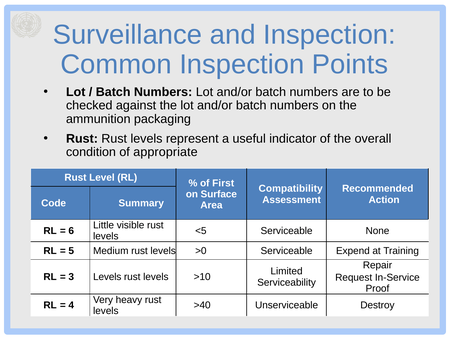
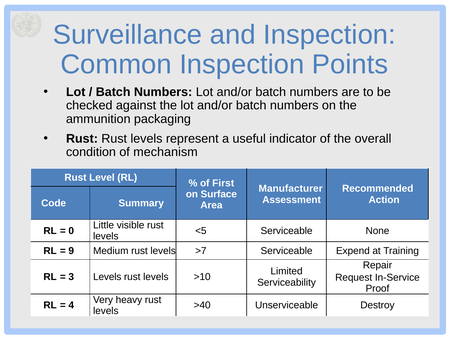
appropriate: appropriate -> mechanism (166, 152)
Compatibility: Compatibility -> Manufacturer (291, 188)
6: 6 -> 0 (71, 231)
5: 5 -> 9 (71, 251)
>0: >0 -> >7 (201, 251)
